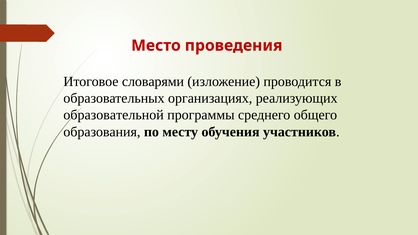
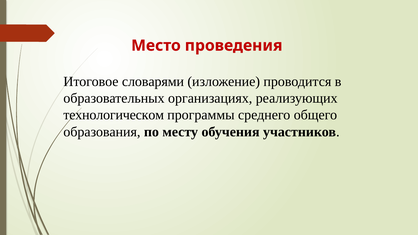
образовательной: образовательной -> технологическом (114, 115)
